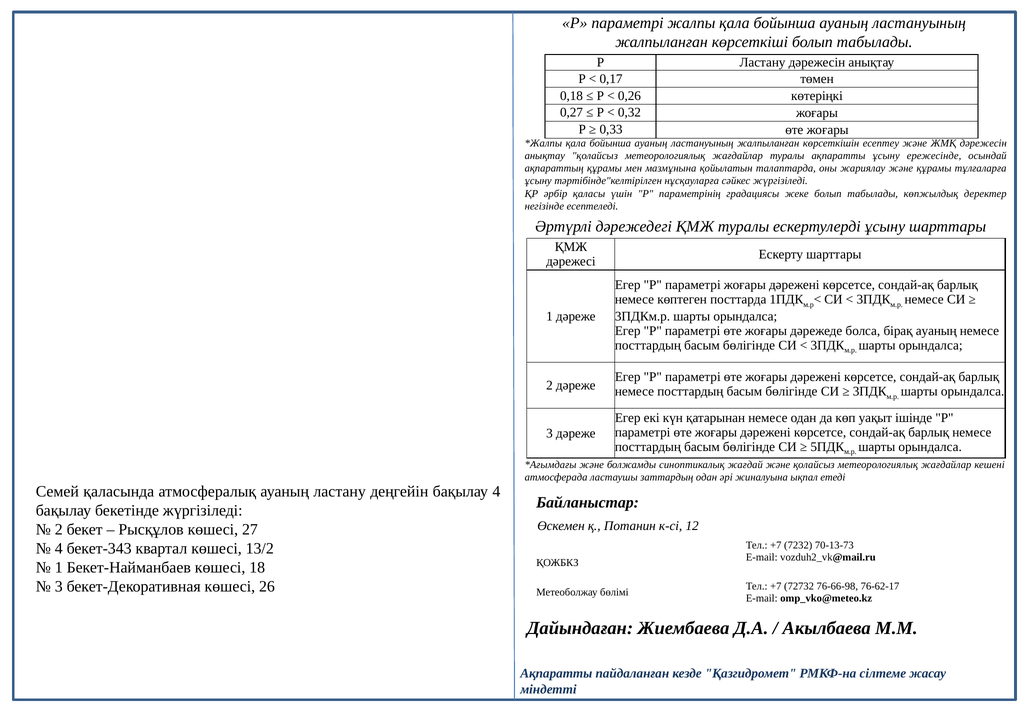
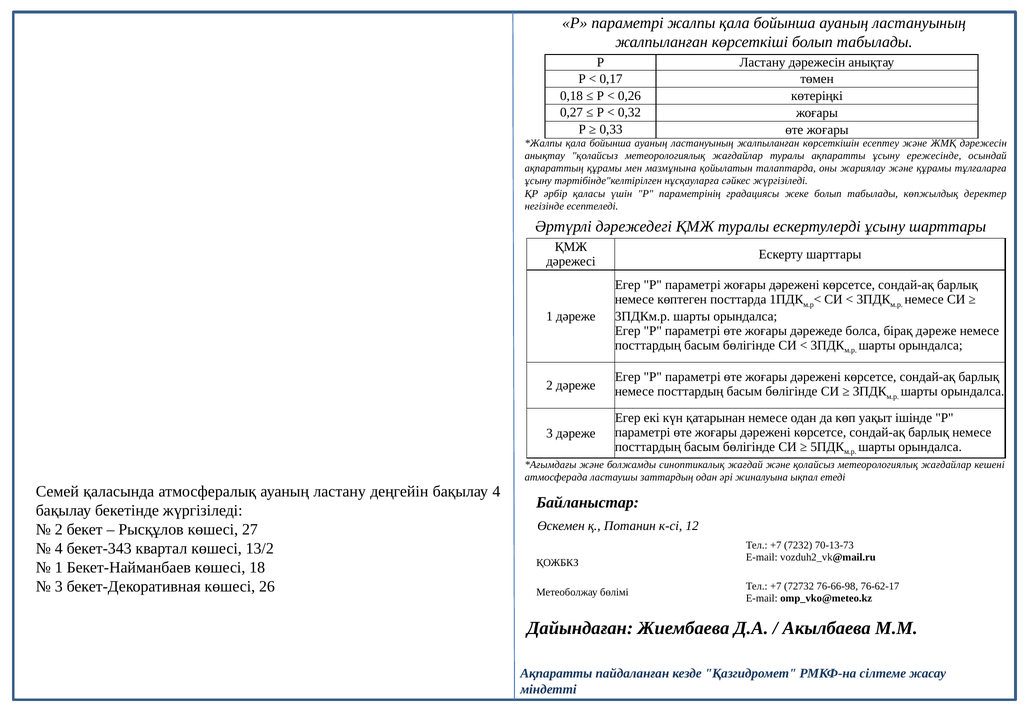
бірақ ауаның: ауаның -> дәреже (936, 331)
